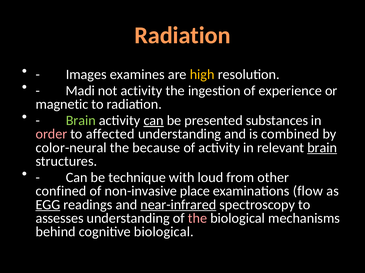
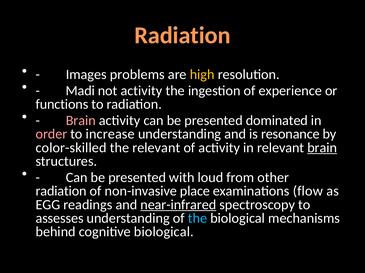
examines: examines -> problems (137, 75)
magnetic: magnetic -> functions (62, 105)
Brain colour: light green -> pink (81, 121)
can underline: present -> none (154, 121)
substances: substances -> dominated (277, 121)
affected: affected -> increase (110, 134)
combined: combined -> resonance (290, 134)
color-neural: color-neural -> color-skilled (71, 148)
the because: because -> relevant (156, 148)
technique: technique -> presented (137, 178)
confined: confined -> radiation (61, 192)
EGG underline: present -> none (48, 205)
the colour: pink -> light blue (197, 219)
